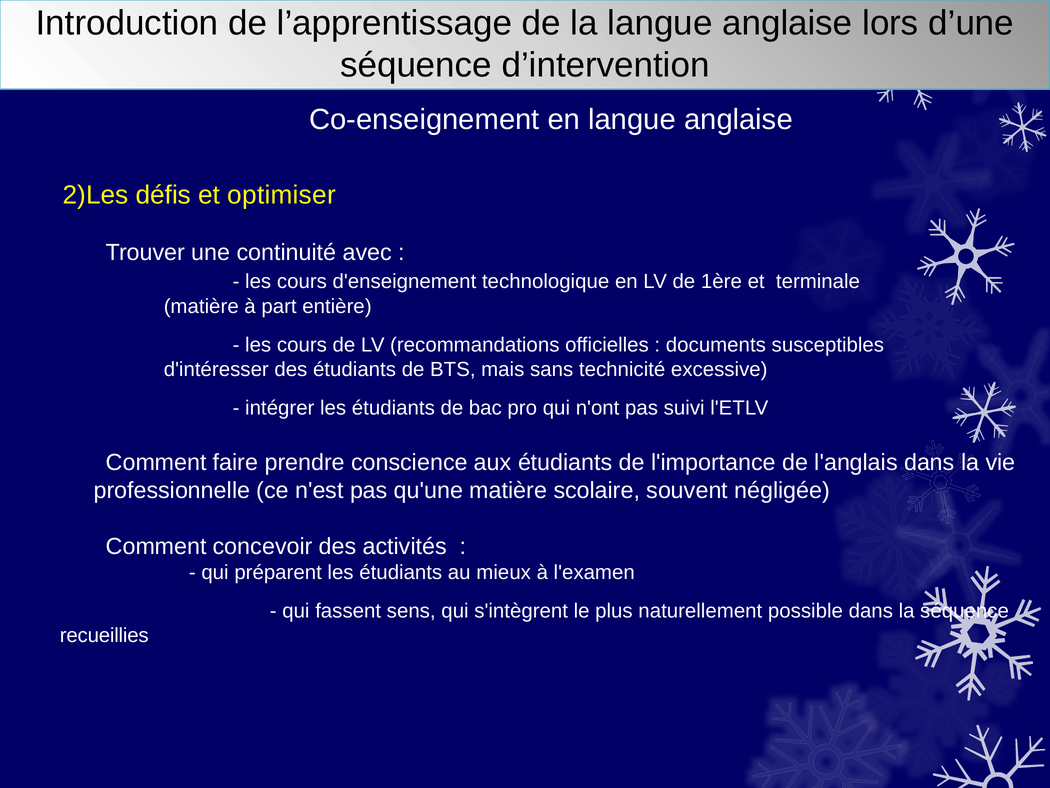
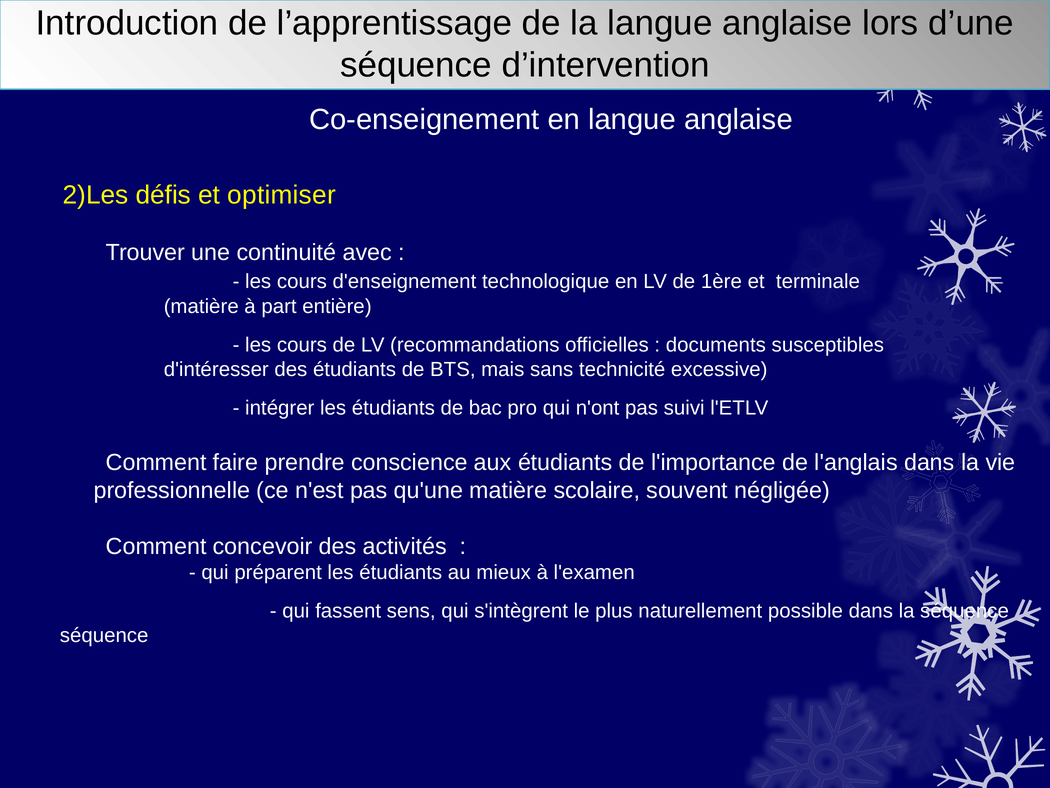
recueillies: recueillies -> séquence (104, 635)
